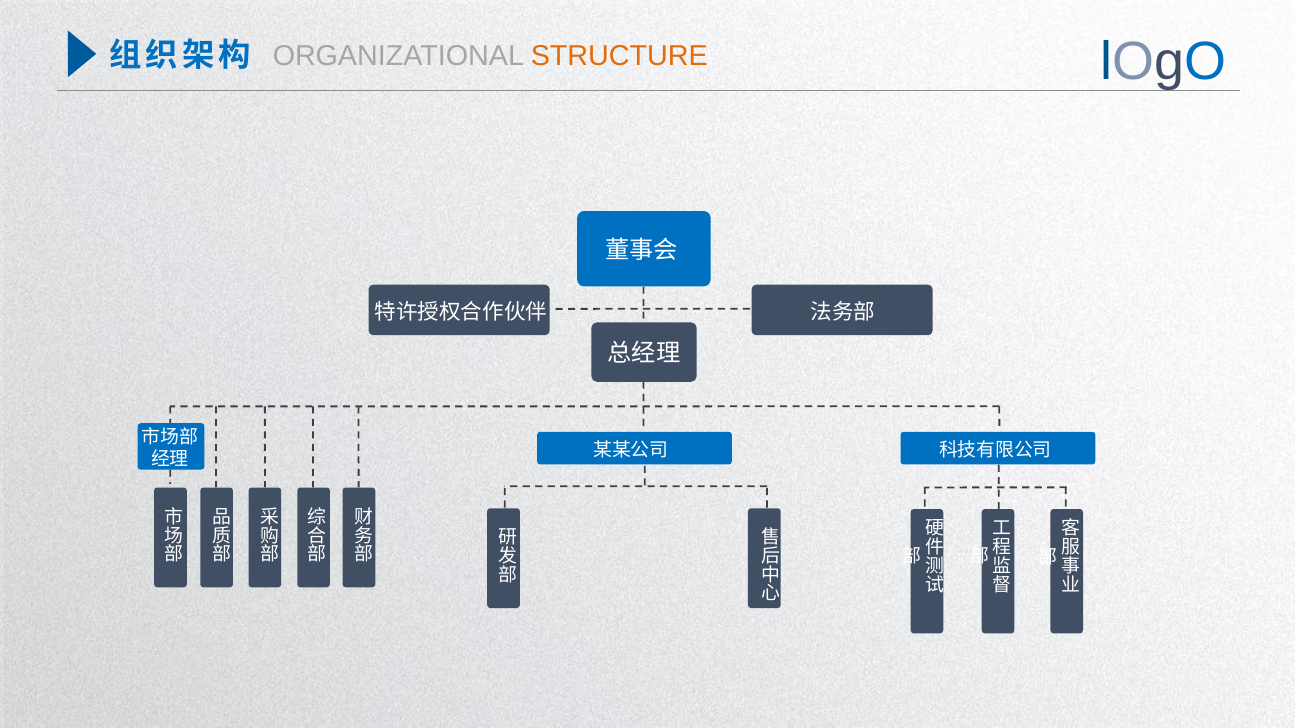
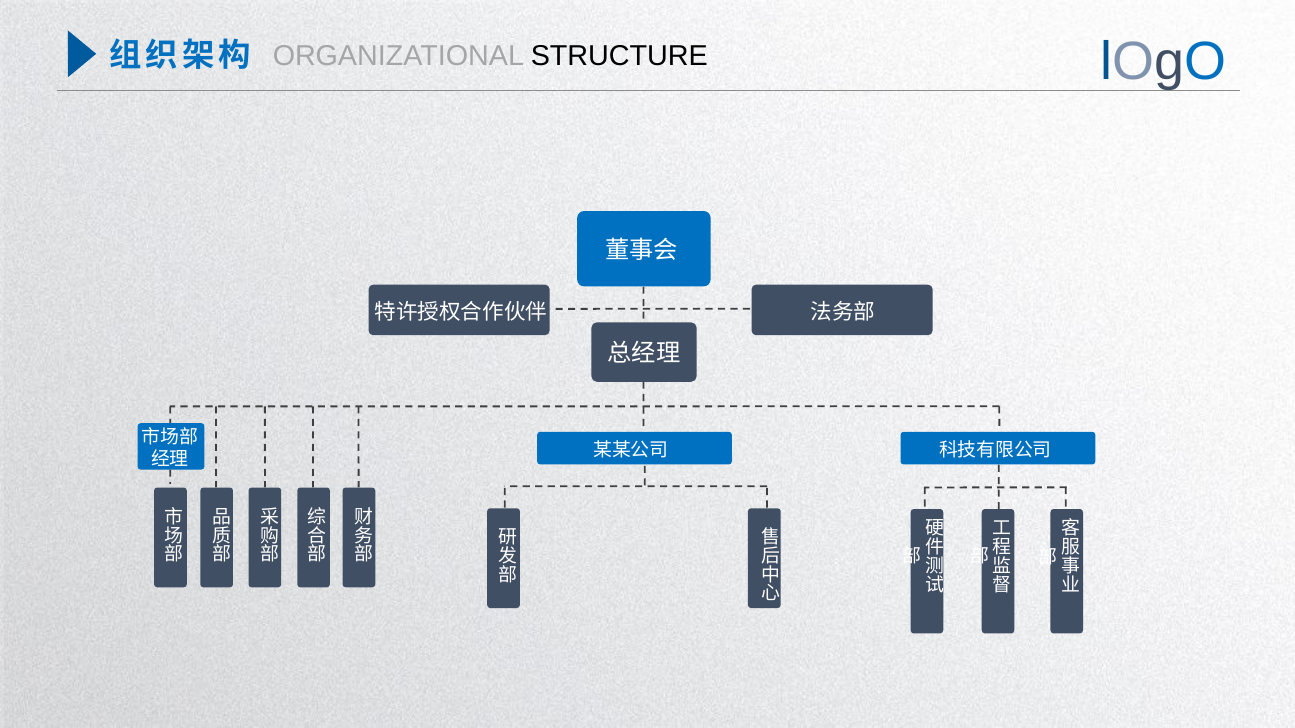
STRUCTURE colour: orange -> black (619, 56)
